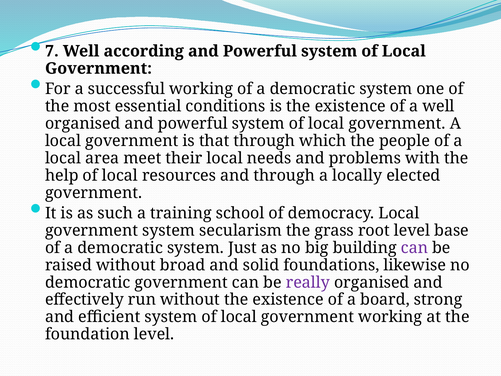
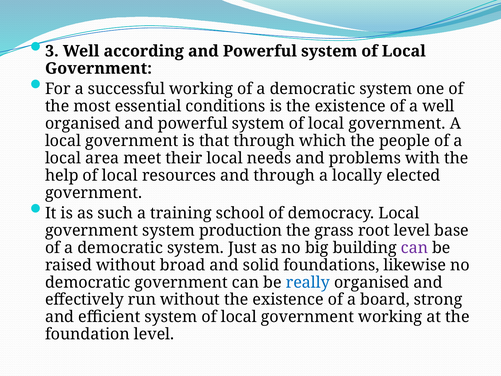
7: 7 -> 3 (52, 51)
secularism: secularism -> production (241, 230)
really colour: purple -> blue (308, 282)
